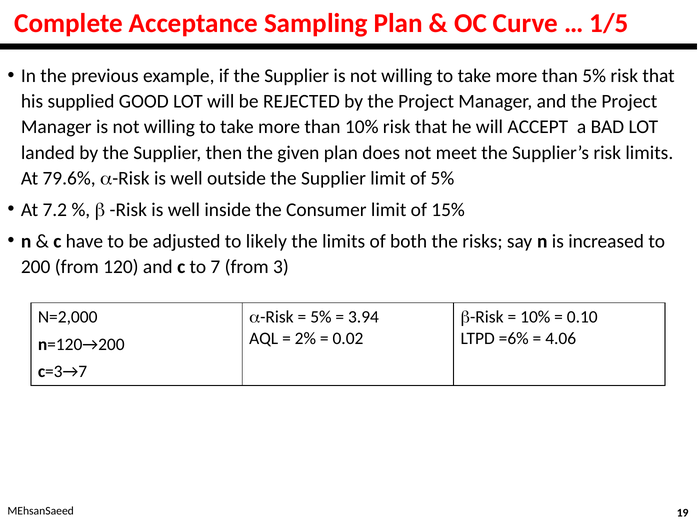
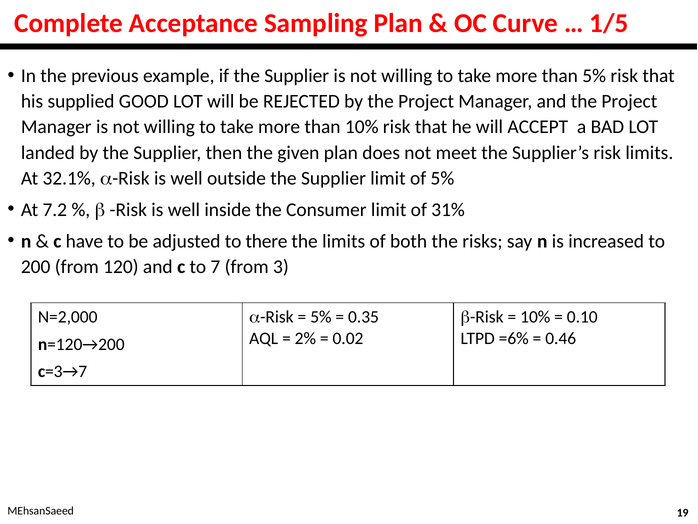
79.6%: 79.6% -> 32.1% (69, 178)
15%: 15% -> 31% (448, 209)
likely: likely -> there (267, 241)
3.94: 3.94 -> 0.35 (363, 317)
4.06: 4.06 -> 0.46 (561, 338)
